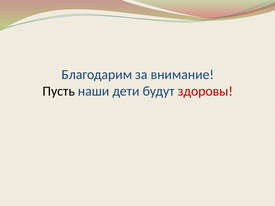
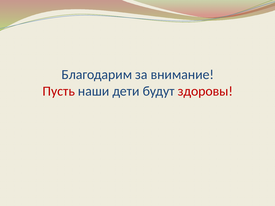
Пусть colour: black -> red (59, 91)
